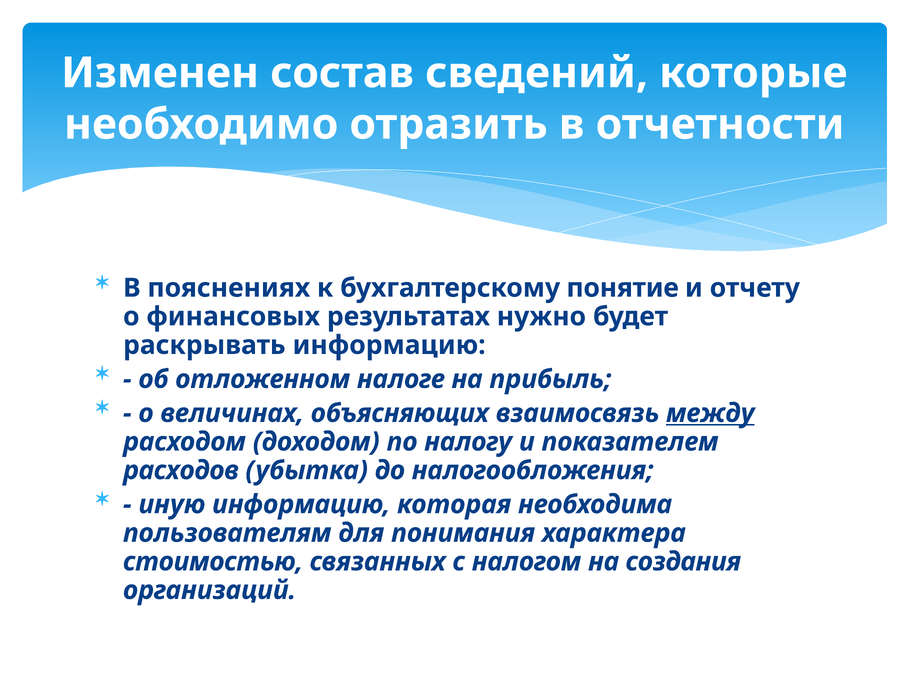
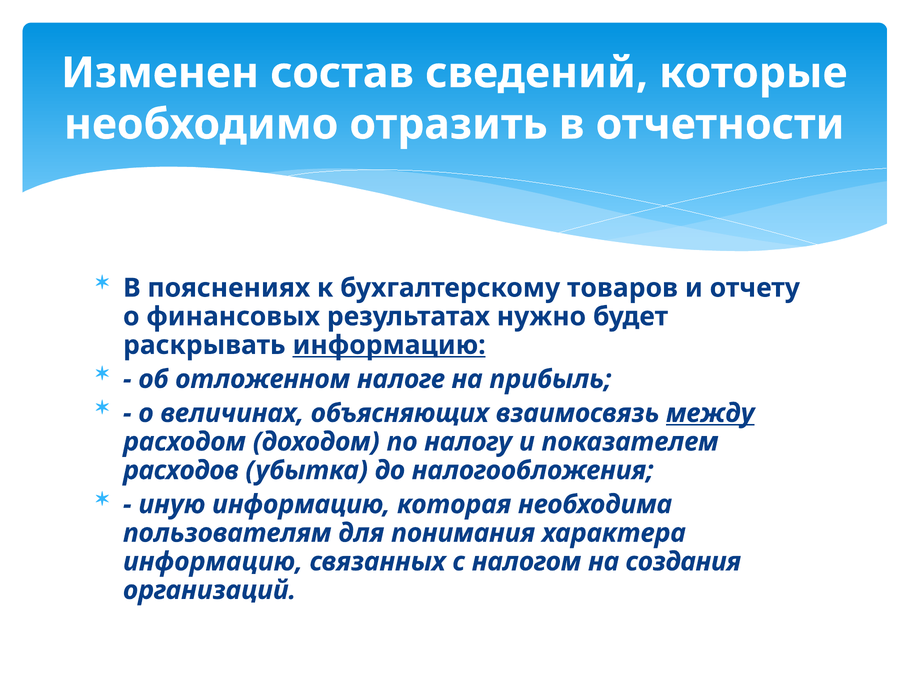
понятие: понятие -> товаров (622, 288)
информацию underline: none -> present (389, 346)
стоимостью: стоимостью -> информацию (213, 562)
